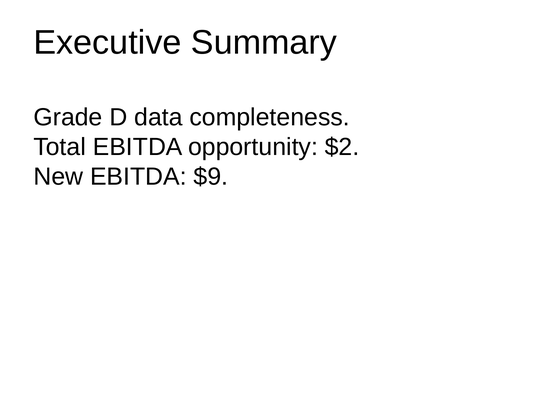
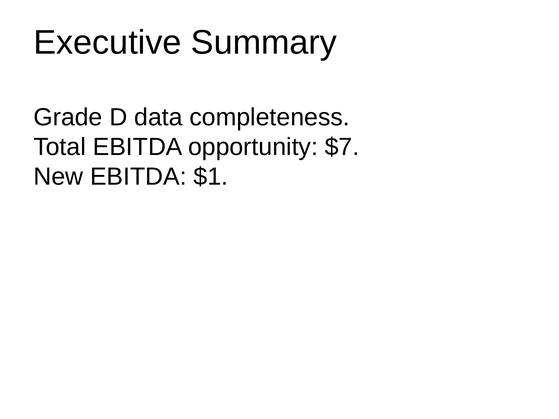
$2: $2 -> $7 (342, 147)
$9: $9 -> $1 (211, 177)
